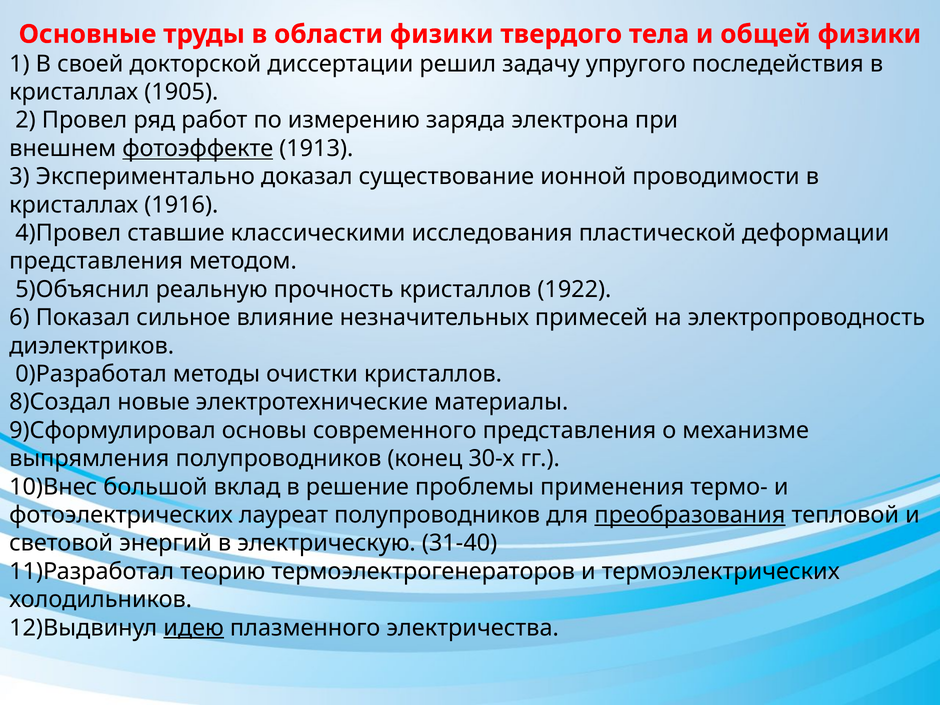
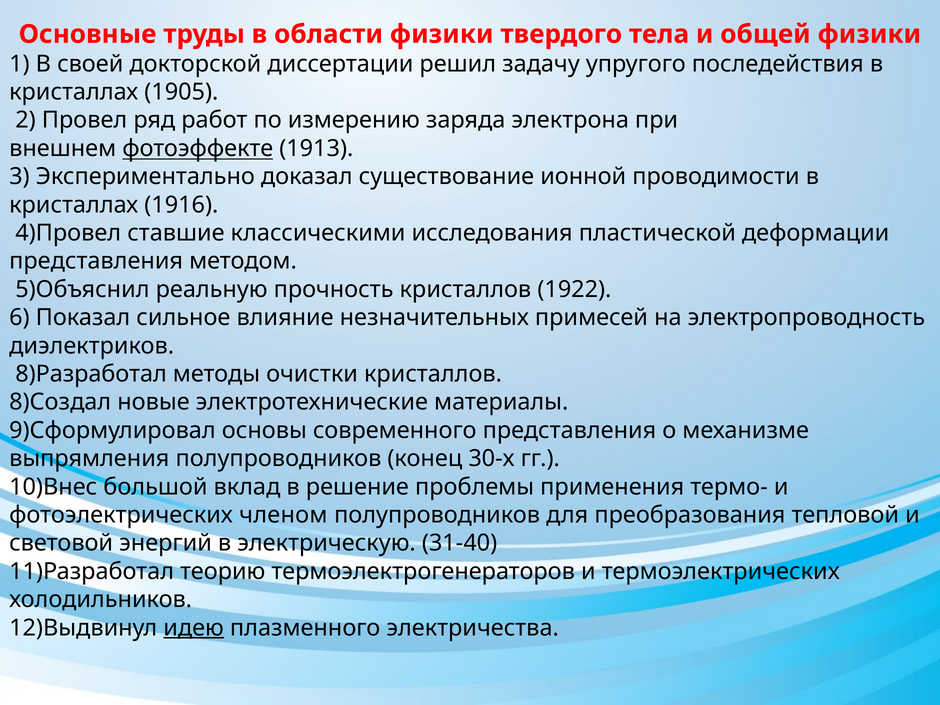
0)Разработал: 0)Разработал -> 8)Разработал (91, 374)
лауреат: лауреат -> членом (283, 515)
преобразования underline: present -> none (690, 515)
